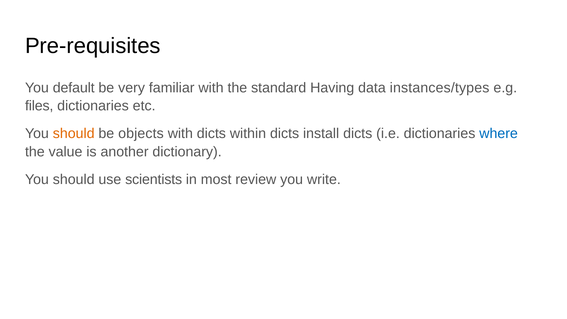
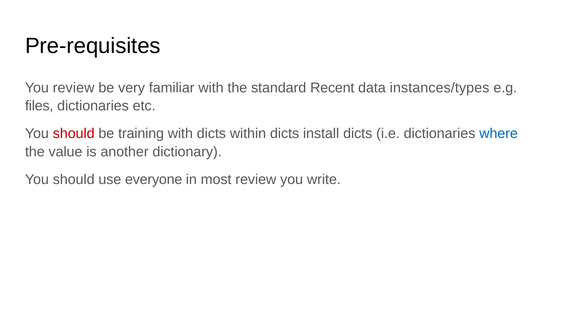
You default: default -> review (74, 88)
Having: Having -> Recent (332, 88)
should colour: orange -> red (74, 134)
objects: objects -> training (141, 134)
scientists: scientists -> everyone (154, 180)
